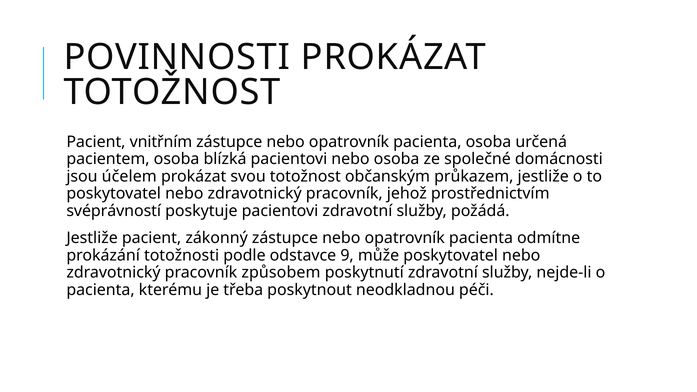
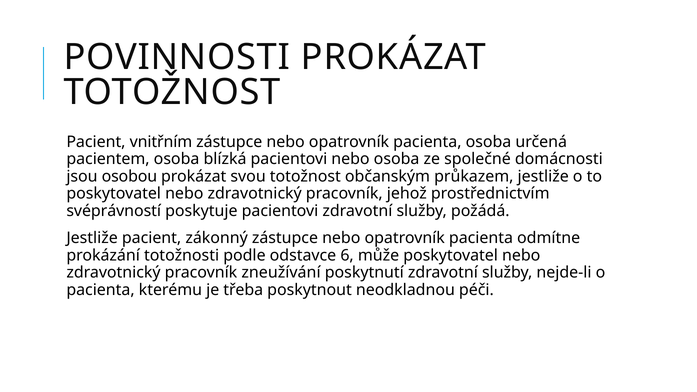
účelem: účelem -> osobou (129, 176)
9: 9 -> 6 (347, 255)
způsobem: způsobem -> zneužívání (281, 273)
